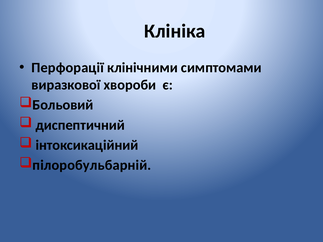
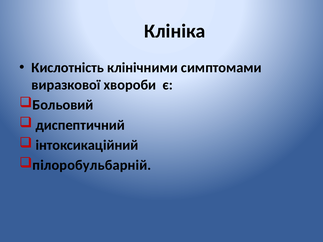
Перфорацiї: Перфорацiї -> Кислотнiсть (68, 68)
